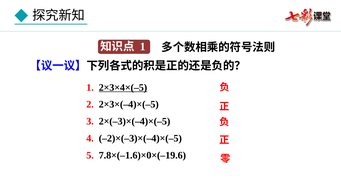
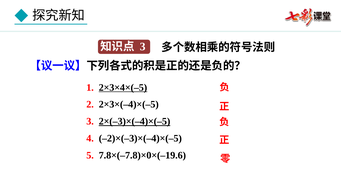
1: 1 -> 3 (143, 47)
2×(–3)×(–4)×(–5 underline: none -> present (135, 121)
7.8×(–1.6)×0×(–19.6: 7.8×(–1.6)×0×(–19.6 -> 7.8×(–7.8)×0×(–19.6 (142, 155)
